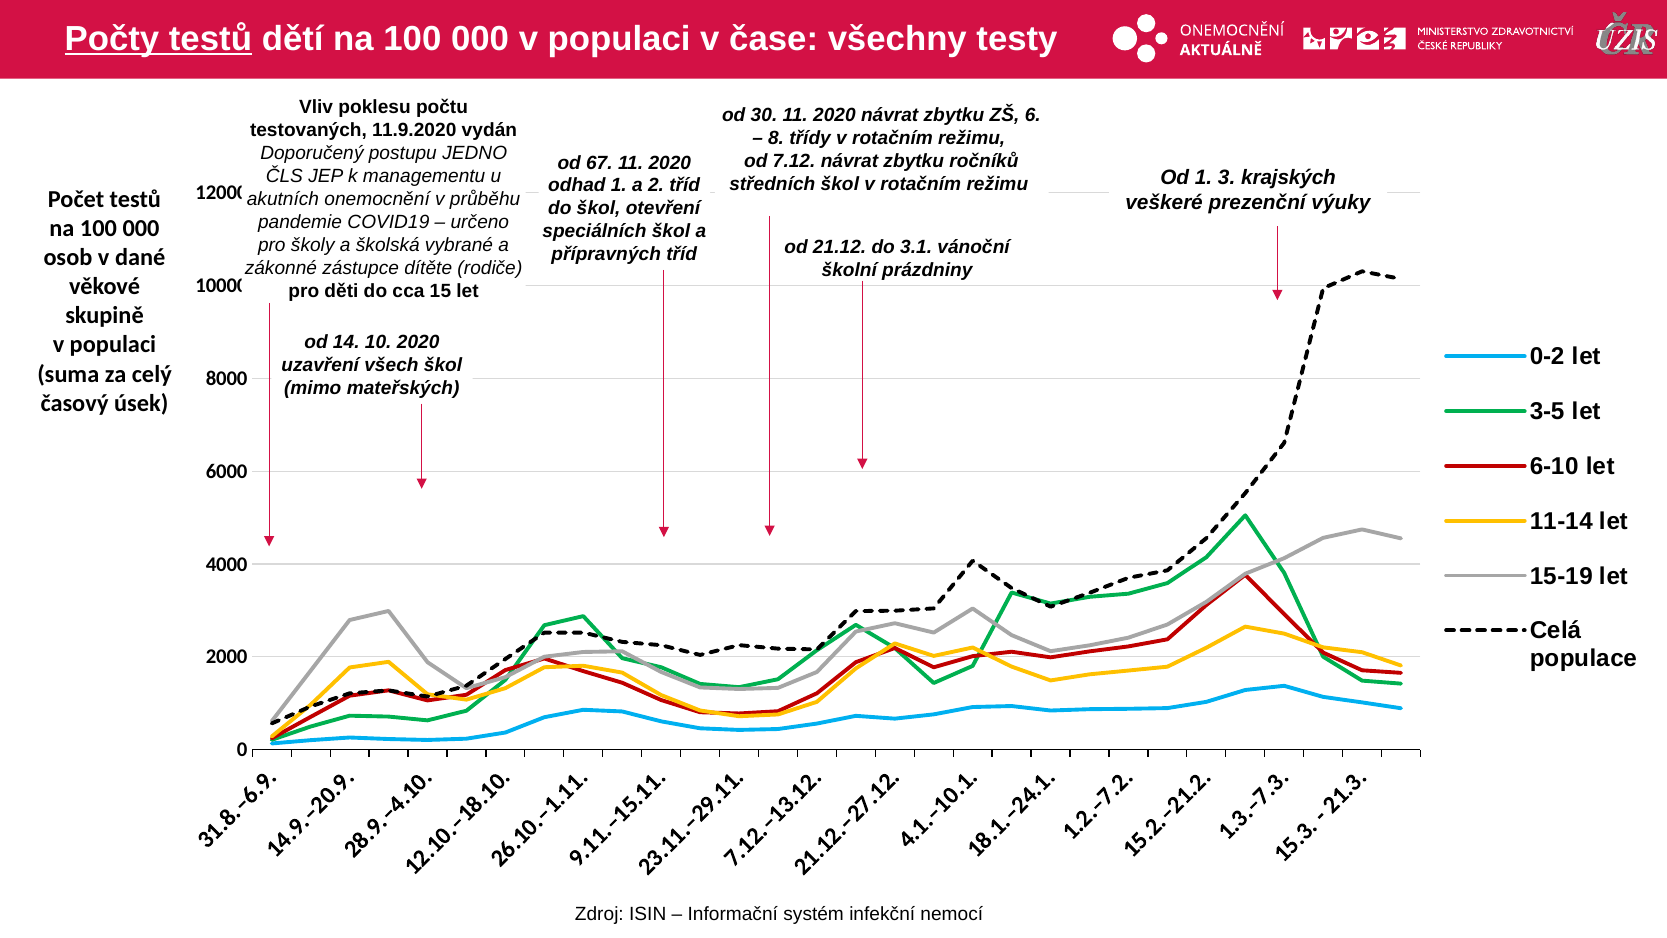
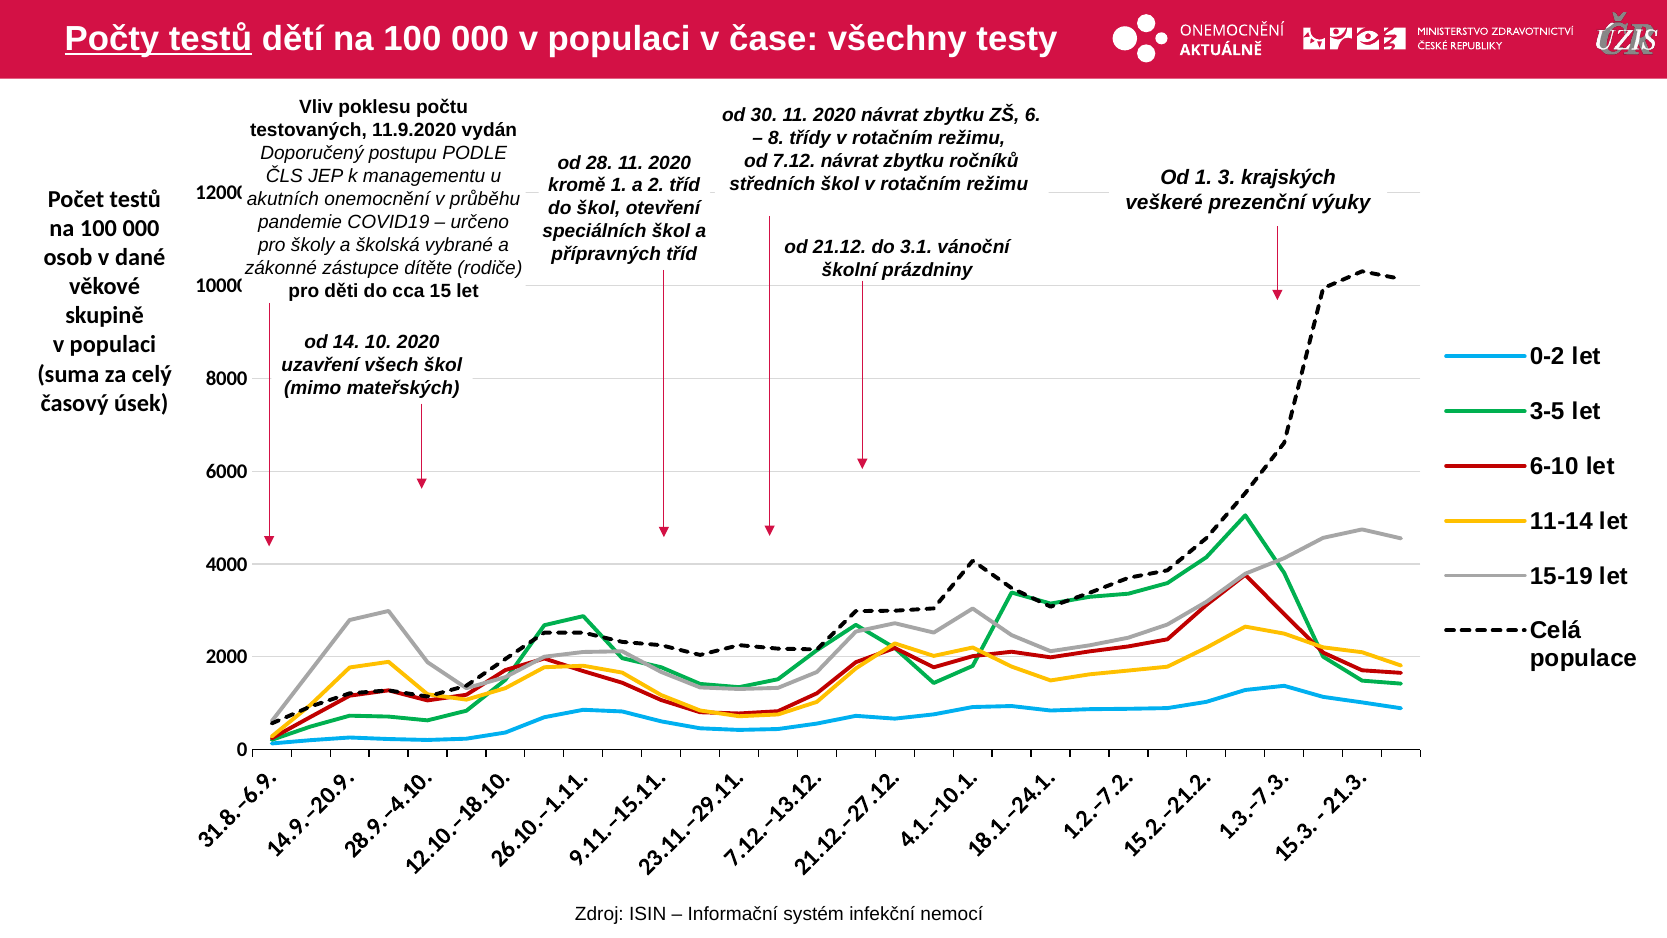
JEDNO: JEDNO -> PODLE (475, 153)
67: 67 -> 28 (599, 163)
odhad: odhad -> kromě (577, 186)
